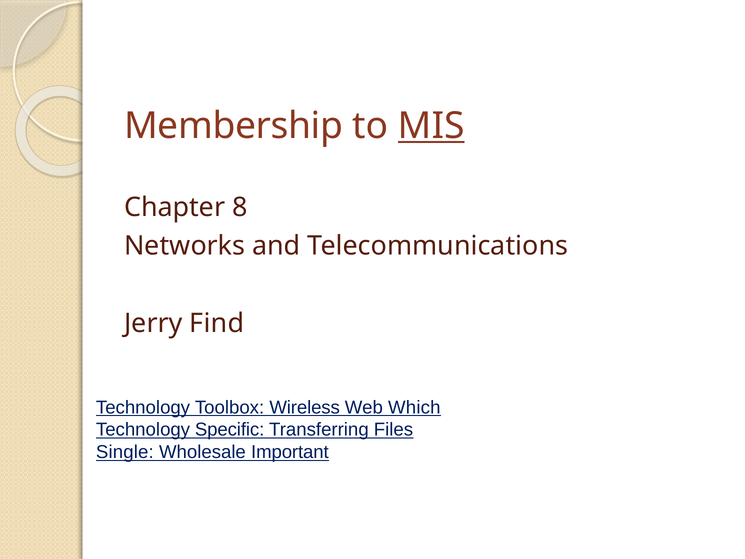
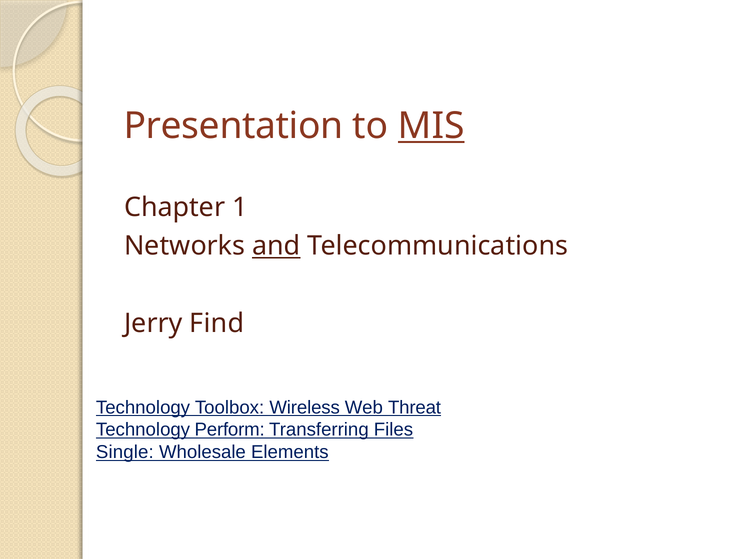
Membership: Membership -> Presentation (233, 126)
8: 8 -> 1 (240, 207)
and underline: none -> present (276, 246)
Which: Which -> Threat (415, 407)
Specific: Specific -> Perform (230, 430)
Important: Important -> Elements (290, 452)
